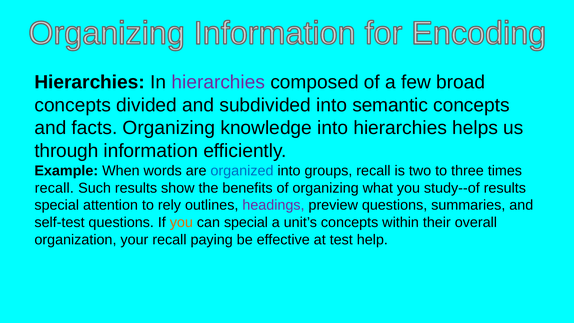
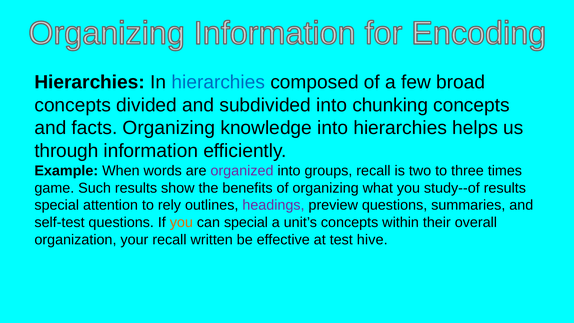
hierarchies colour: purple -> blue (218, 82)
semantic: semantic -> chunking (390, 105)
organized colour: blue -> purple (242, 171)
recall: recall -> game (54, 188)
paying: paying -> written (212, 240)
help: help -> hive (372, 240)
